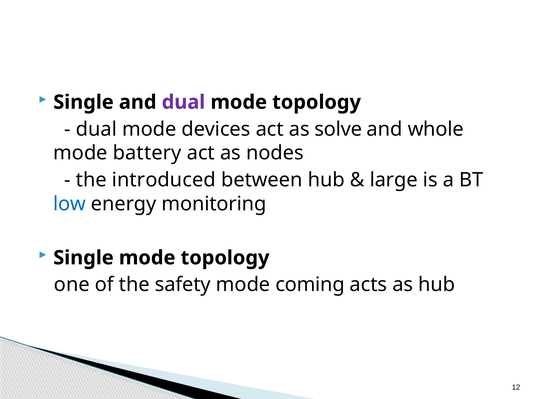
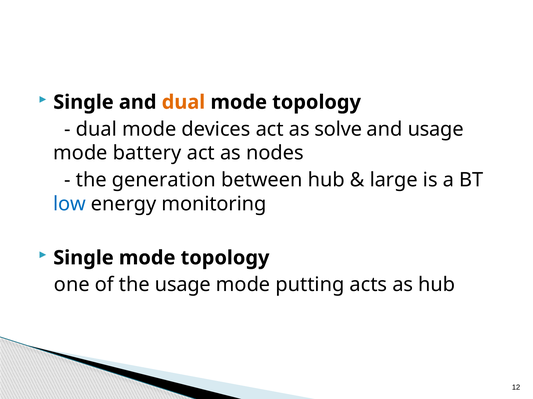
dual colour: purple -> orange (183, 102)
and whole: whole -> usage (436, 129)
introduced: introduced -> generation (164, 180)
the safety: safety -> usage (183, 285)
coming: coming -> putting (310, 285)
